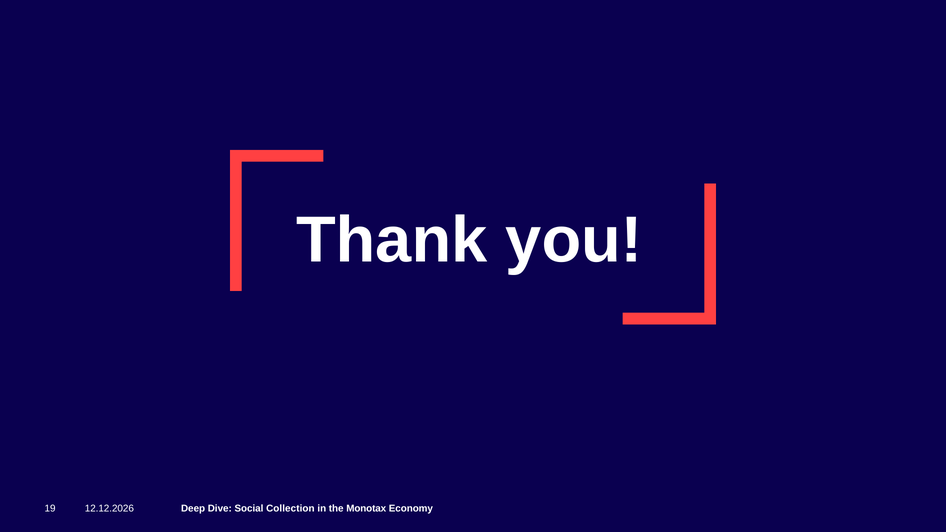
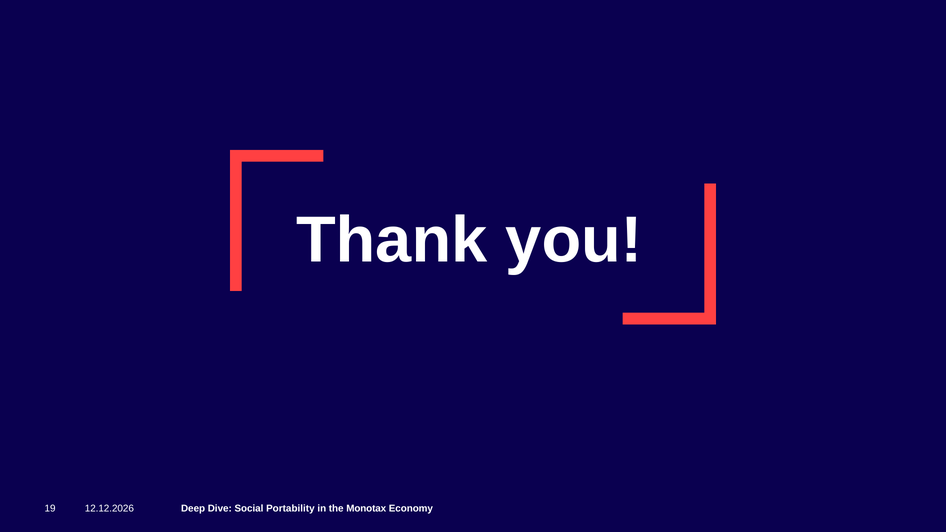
Collection: Collection -> Portability (290, 508)
